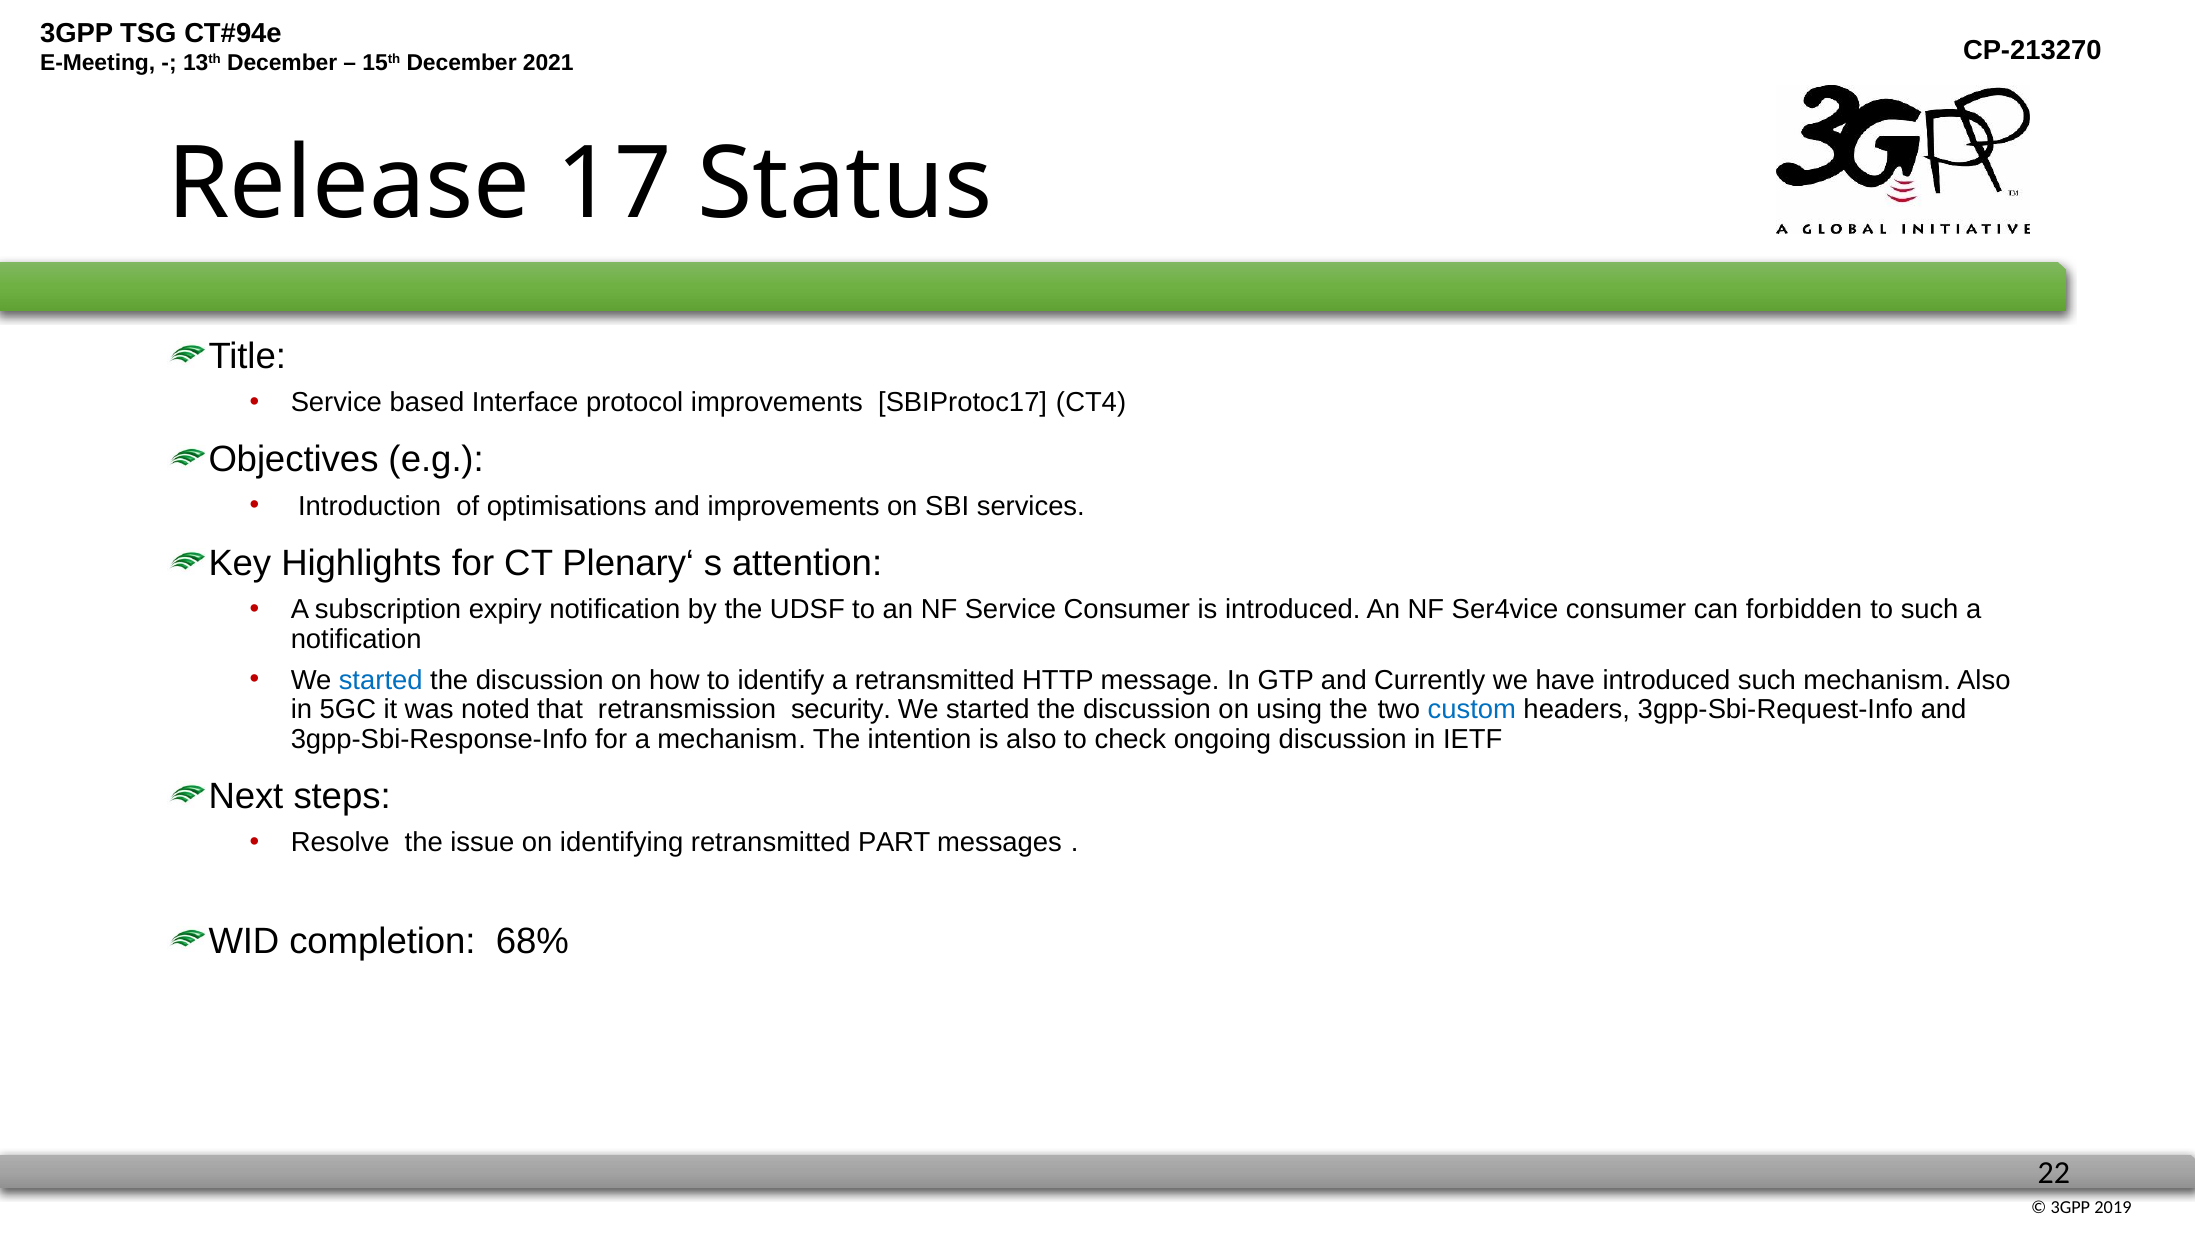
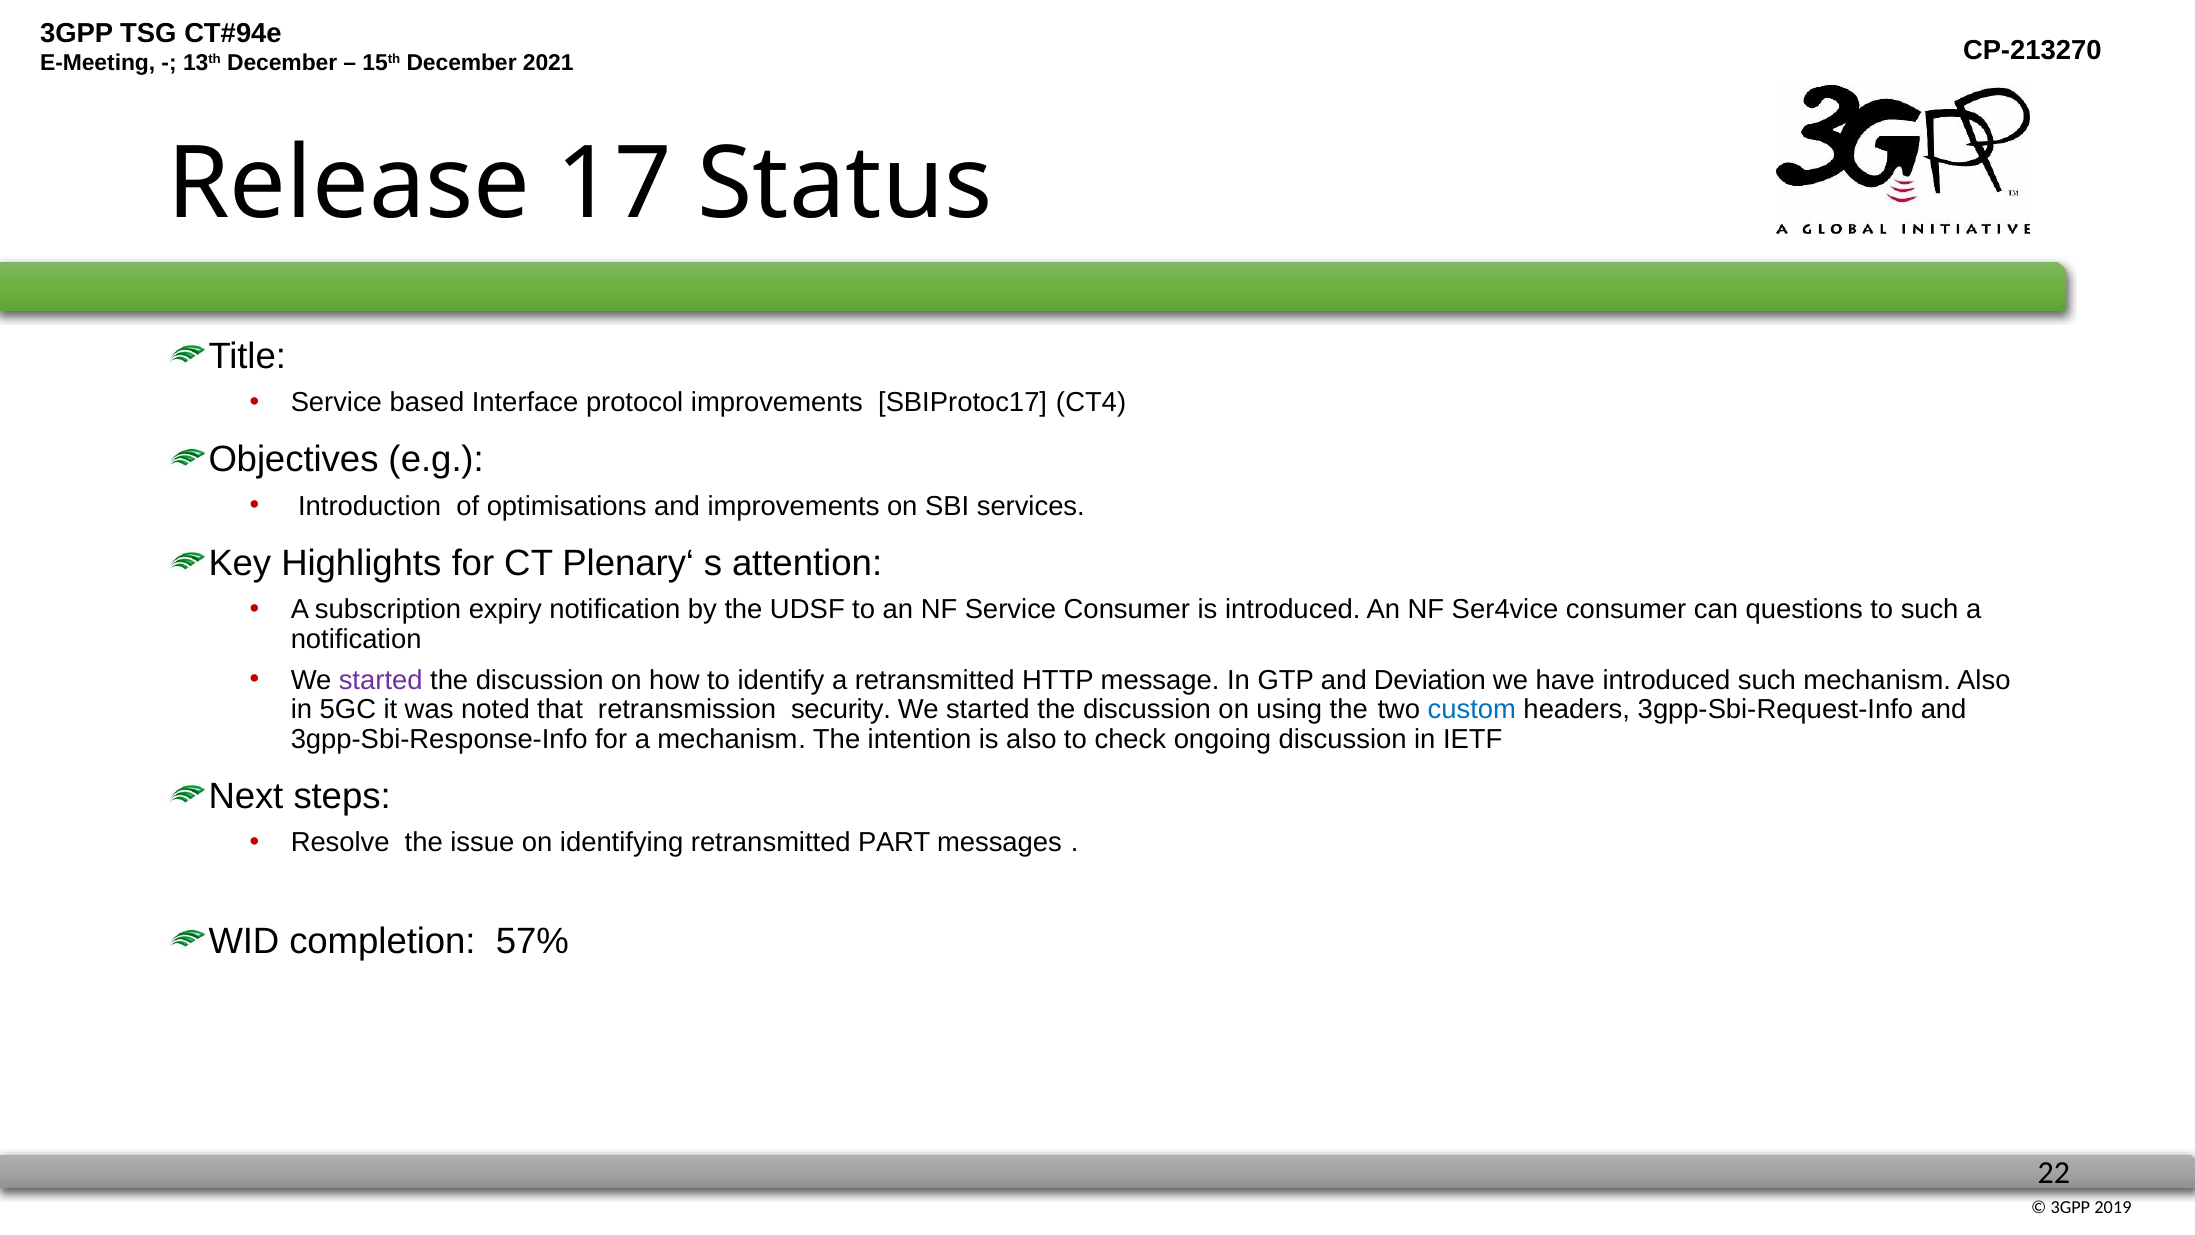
forbidden: forbidden -> questions (1804, 609)
started colour: blue -> purple (381, 680)
Currently: Currently -> Deviation (1430, 680)
68%: 68% -> 57% (532, 941)
